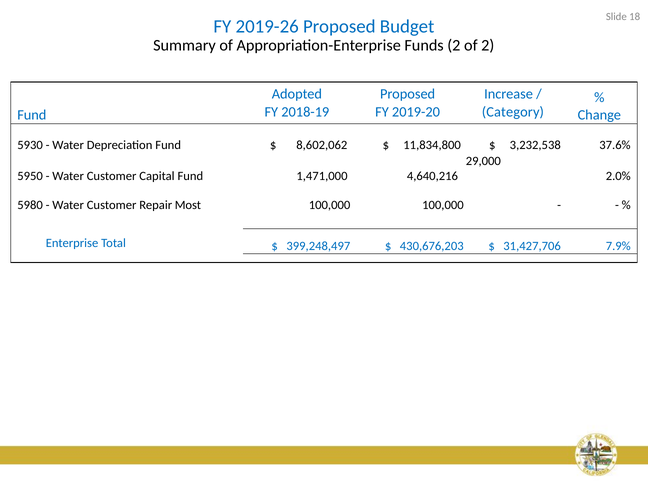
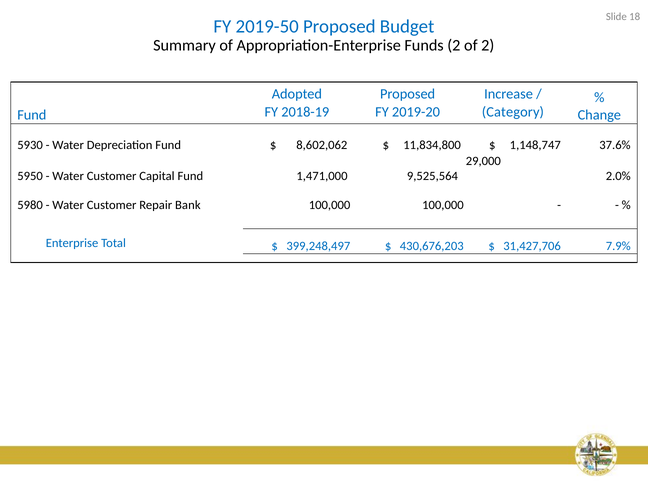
2019-26: 2019-26 -> 2019-50 (267, 27)
3,232,538: 3,232,538 -> 1,148,747 (535, 145)
4,640,216: 4,640,216 -> 9,525,564 (432, 176)
Most: Most -> Bank (188, 205)
